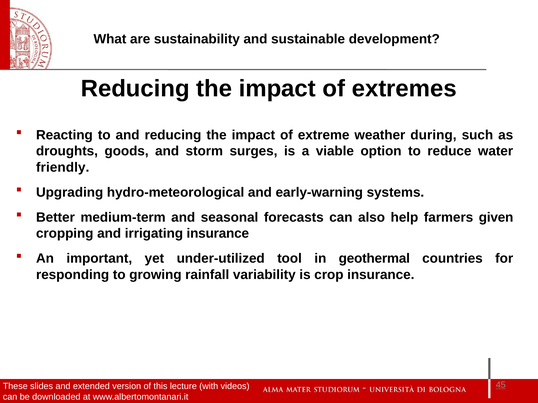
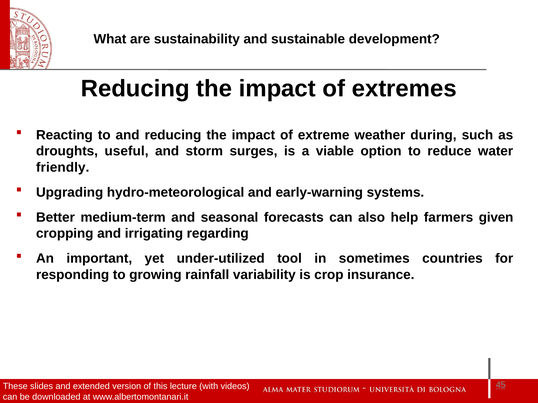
goods: goods -> useful (127, 151)
irrigating insurance: insurance -> regarding (218, 234)
geothermal: geothermal -> sometimes (374, 259)
